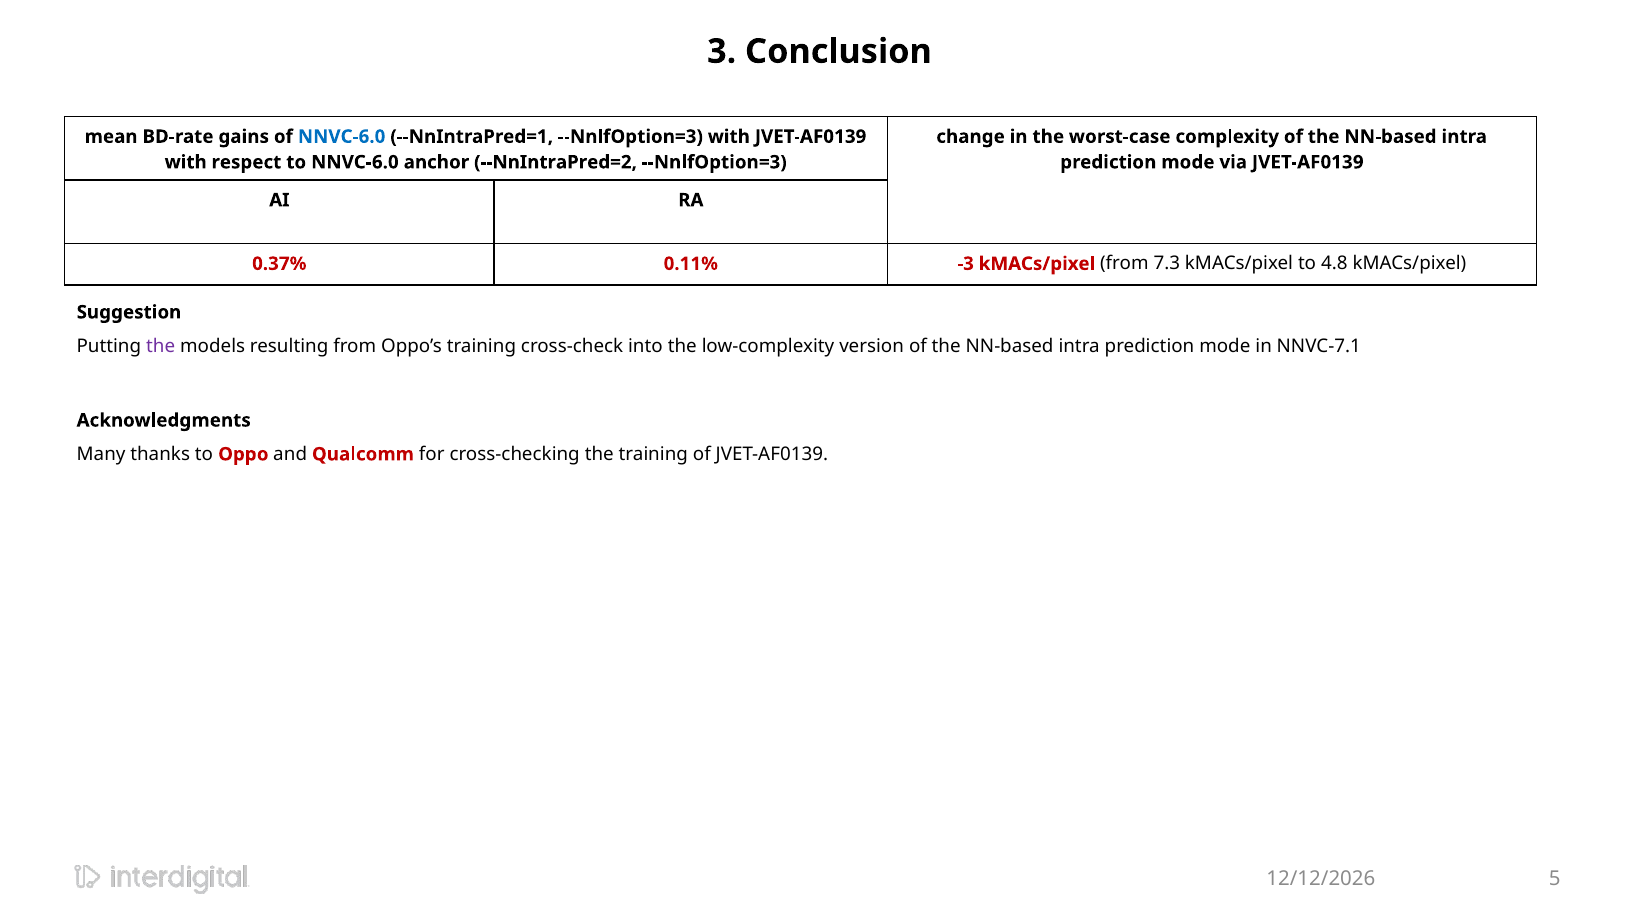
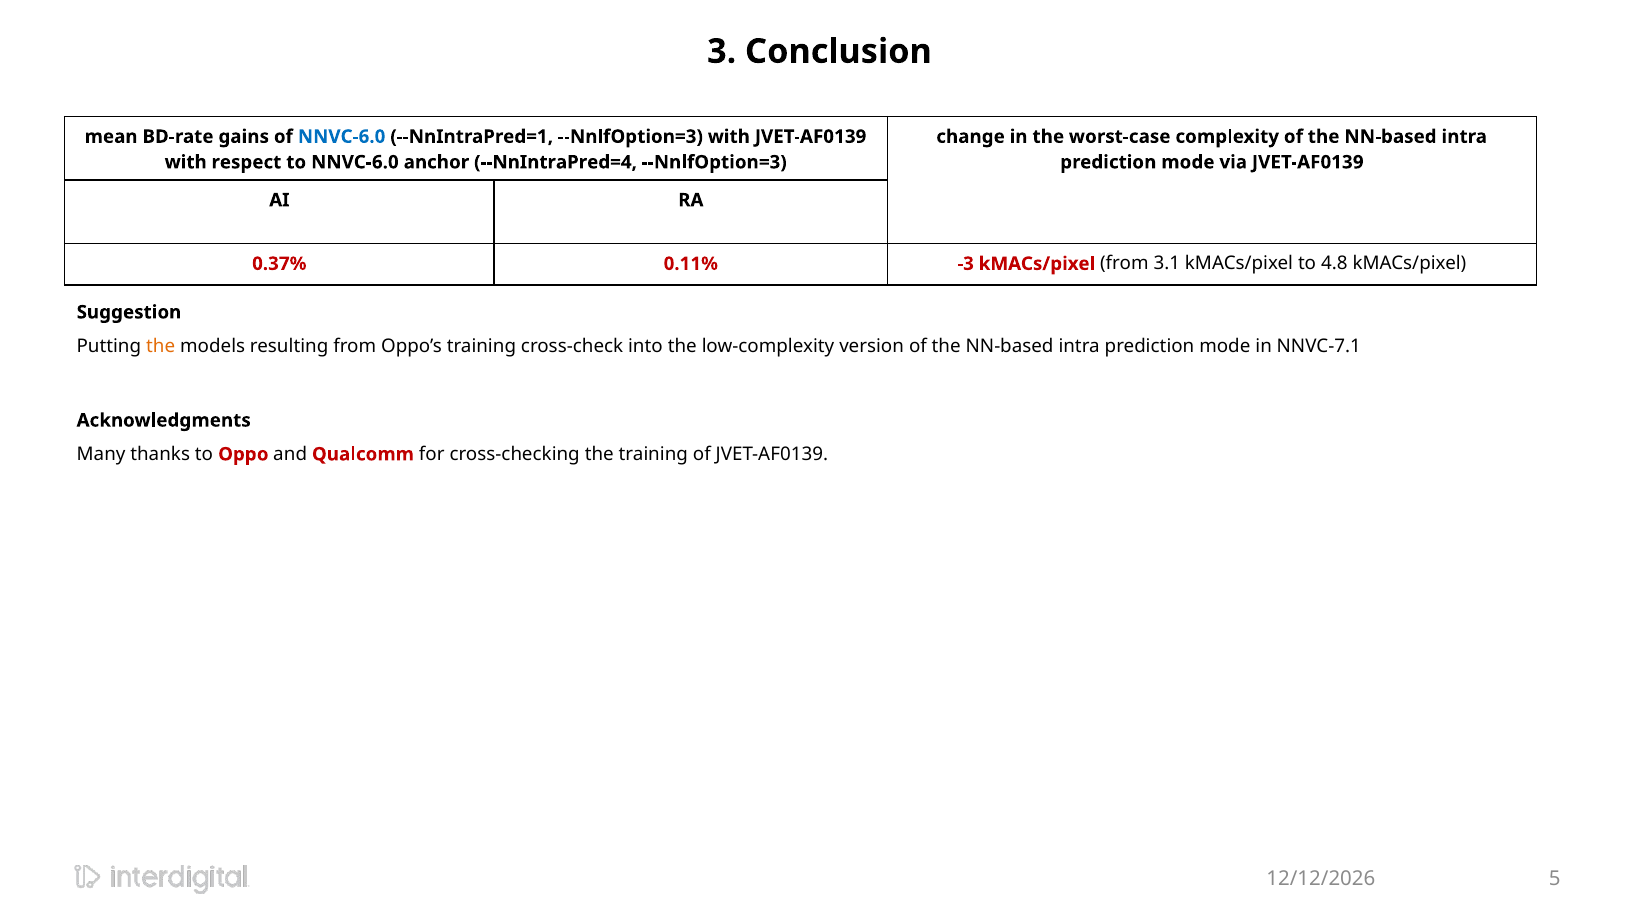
--NnIntraPred=2: --NnIntraPred=2 -> --NnIntraPred=4 (556, 162)
7.3: 7.3 -> 3.1 (1167, 264)
the colour: purple -> orange (161, 346)
